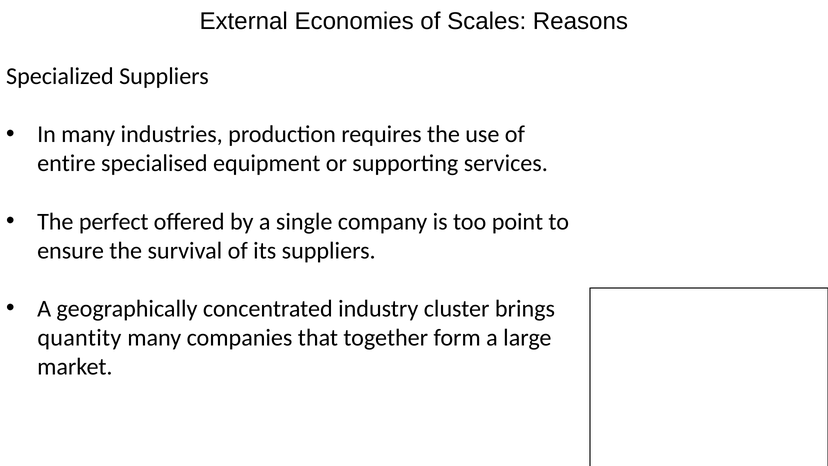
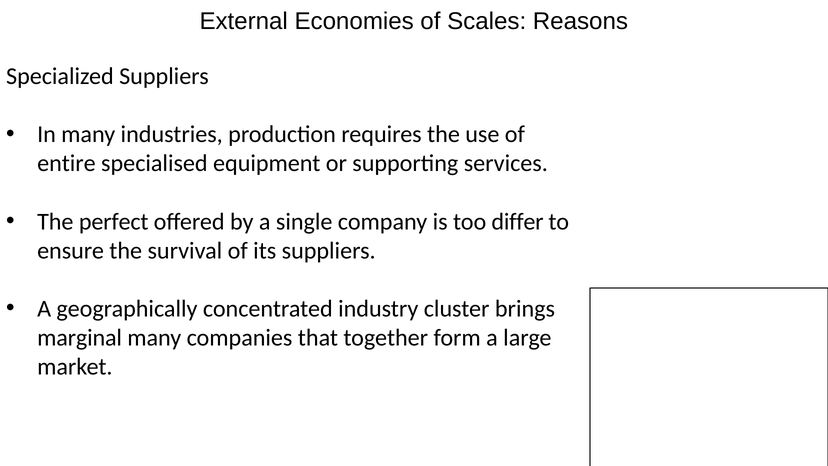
point: point -> differ (518, 221)
quantity: quantity -> marginal (80, 337)
